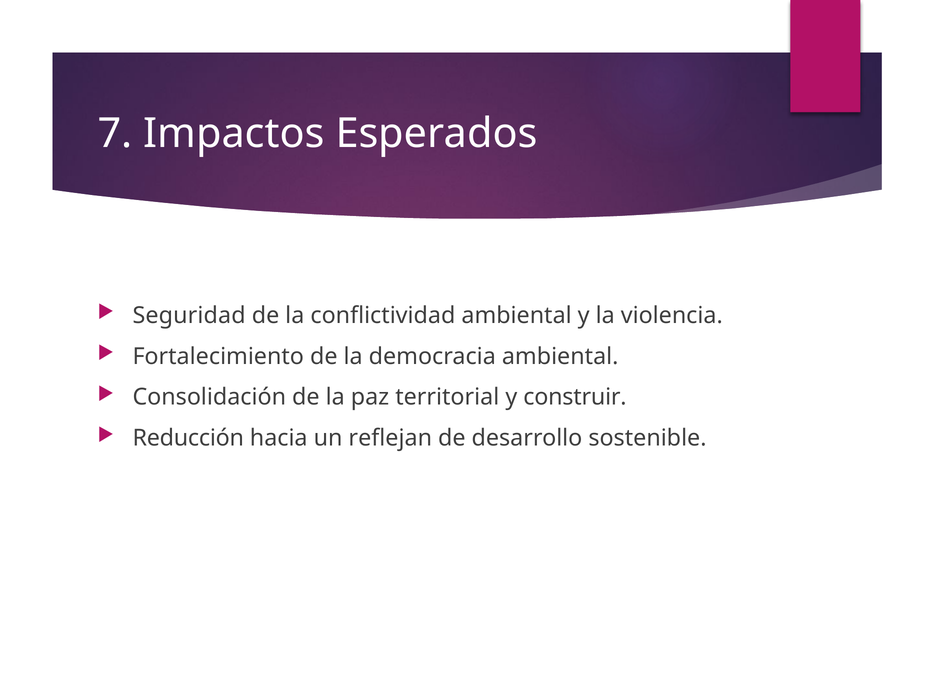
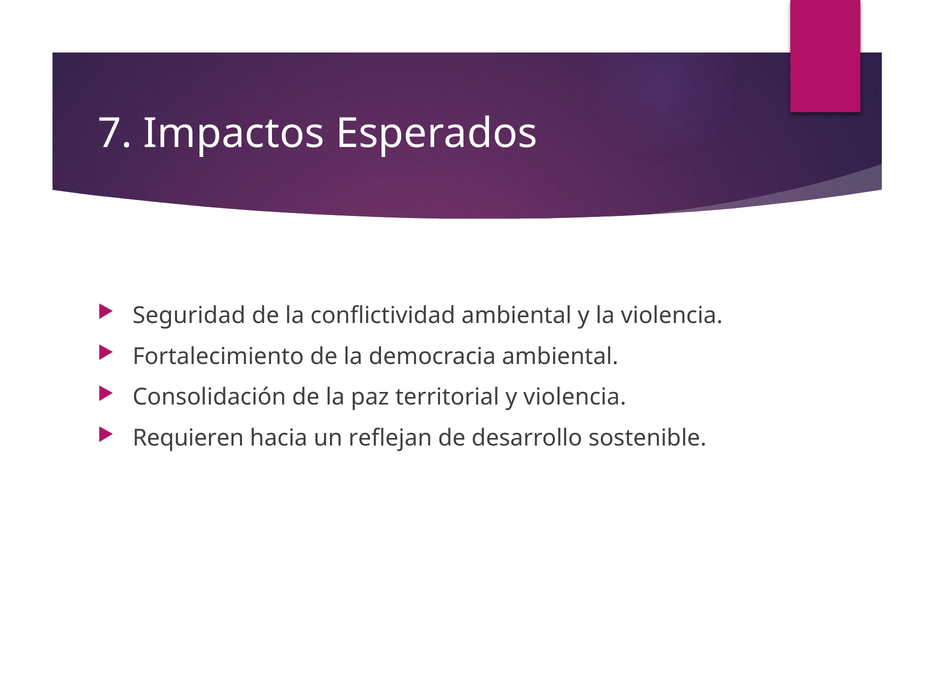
y construir: construir -> violencia (575, 397)
Reducción: Reducción -> Requieren (188, 438)
